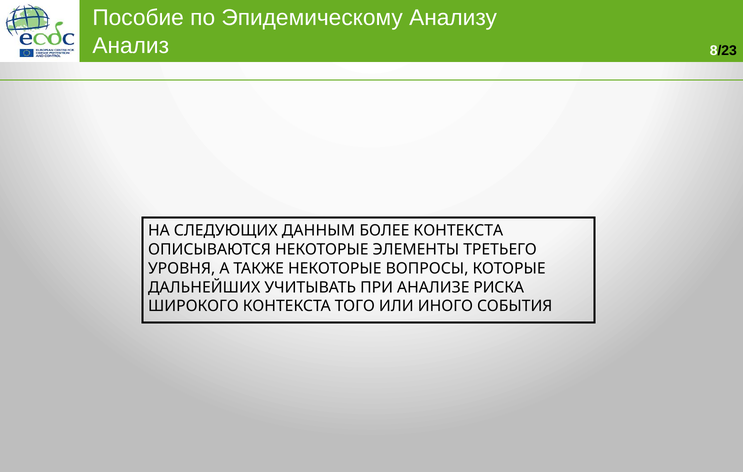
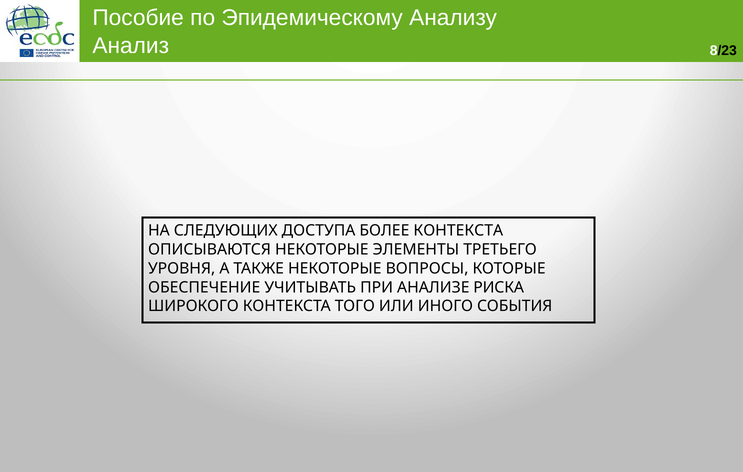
ДАННЫМ: ДАННЫМ -> ДОСТУПА (319, 231)
ДАЛЬНЕЙШИХ: ДАЛЬНЕЙШИХ -> ОБЕСПЕЧЕНИЕ (204, 287)
